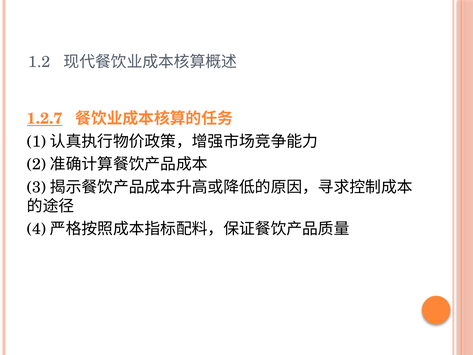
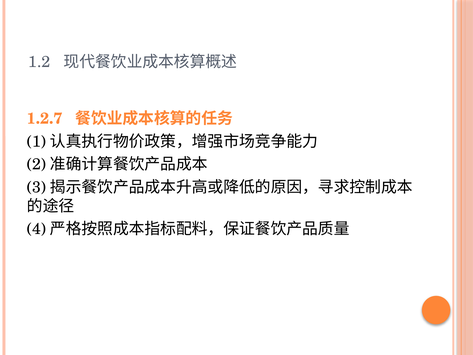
1.2.7 underline: present -> none (45, 119)
